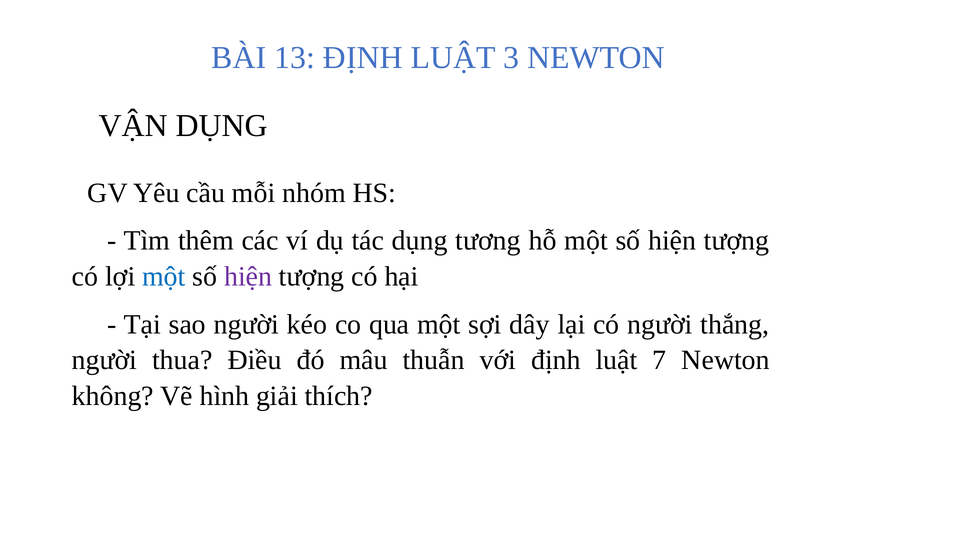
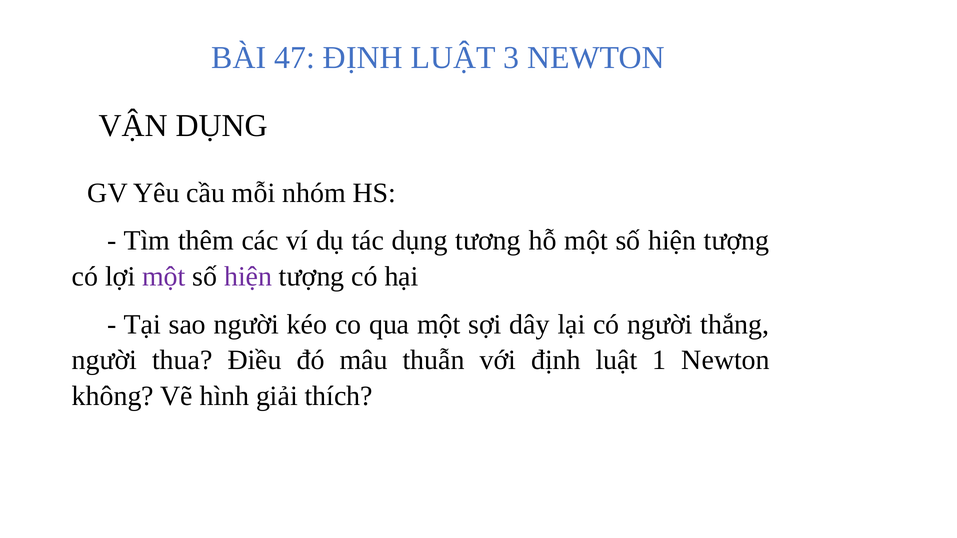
13: 13 -> 47 (295, 58)
một colour: blue -> purple (164, 277)
7: 7 -> 1 (659, 360)
